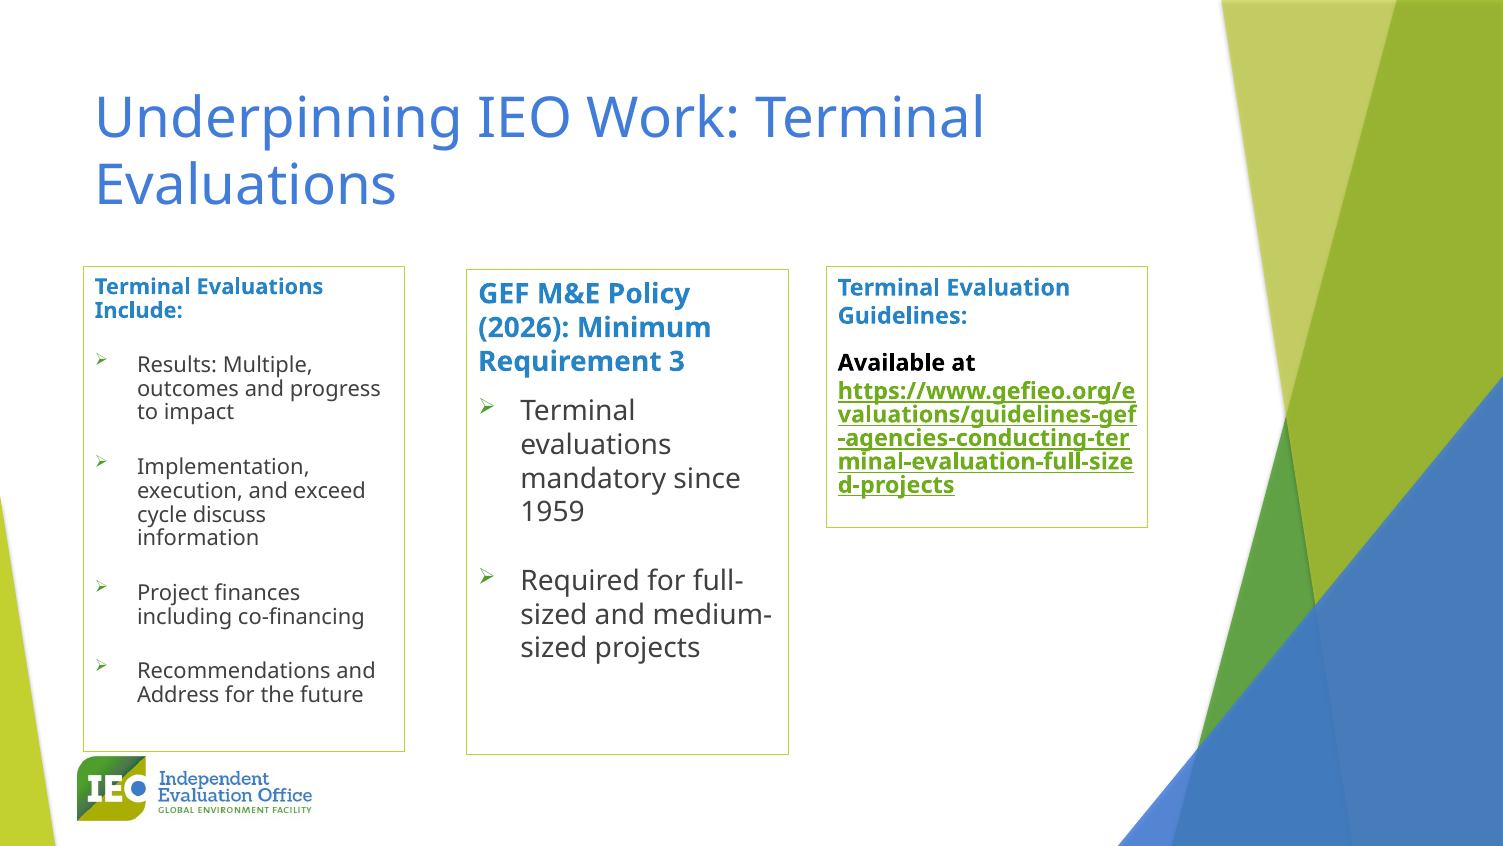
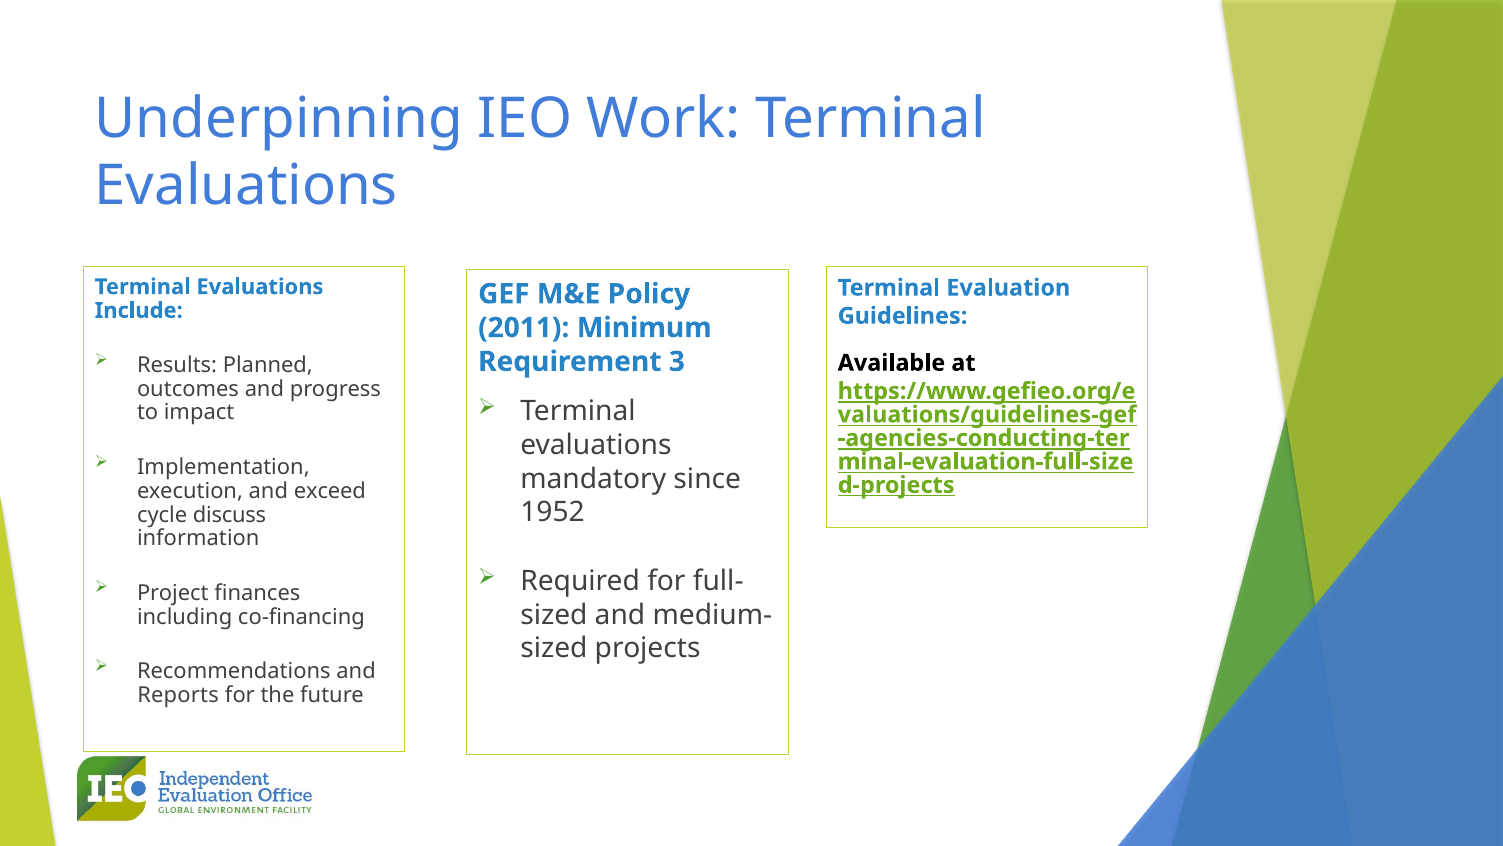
2026: 2026 -> 2011 (524, 328)
Multiple: Multiple -> Planned (268, 365)
1959: 1959 -> 1952 (553, 512)
Address: Address -> Reports (178, 695)
